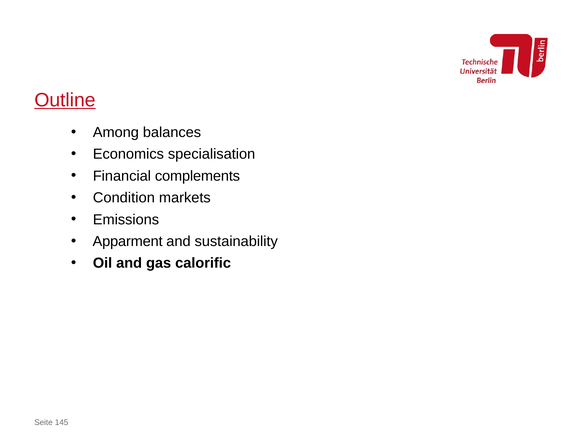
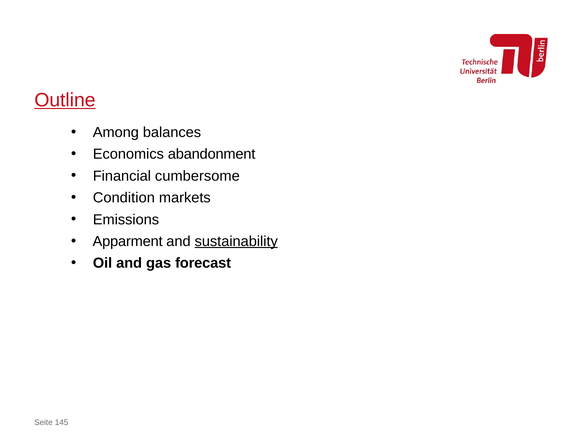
specialisation: specialisation -> abandonment (212, 154)
complements: complements -> cumbersome (197, 176)
sustainability underline: none -> present (236, 242)
calorific: calorific -> forecast (203, 263)
